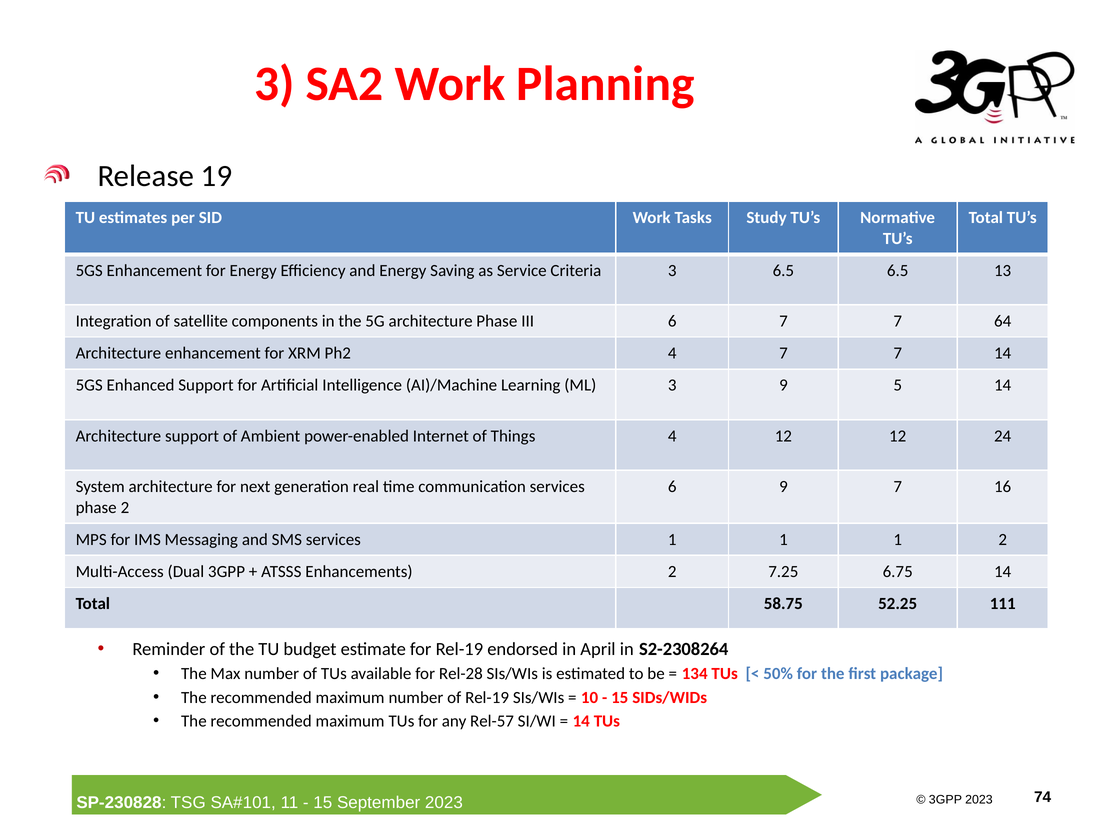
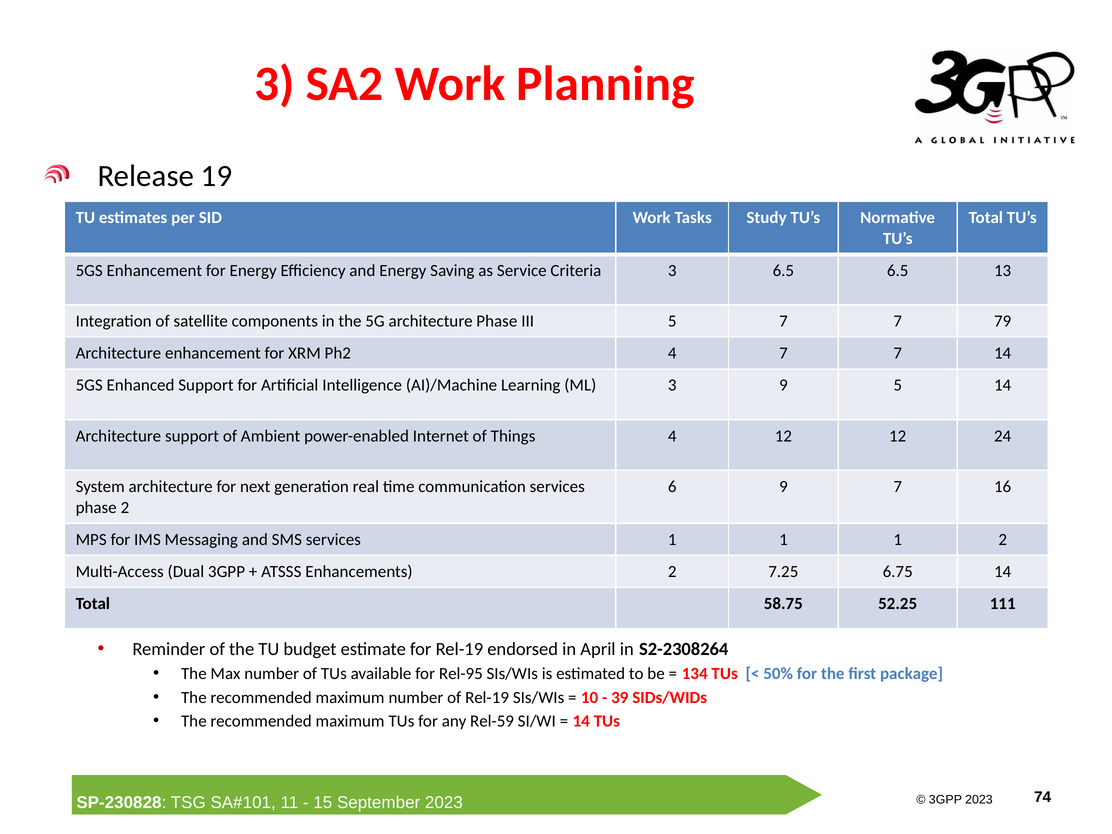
III 6: 6 -> 5 (672, 321)
64: 64 -> 79 (1003, 321)
Rel-28: Rel-28 -> Rel-95 (461, 674)
15: 15 -> 39 (620, 697)
Rel-57: Rel-57 -> Rel-59 (492, 721)
